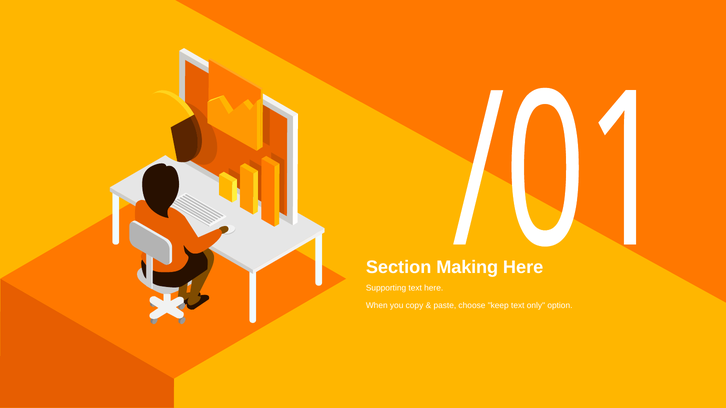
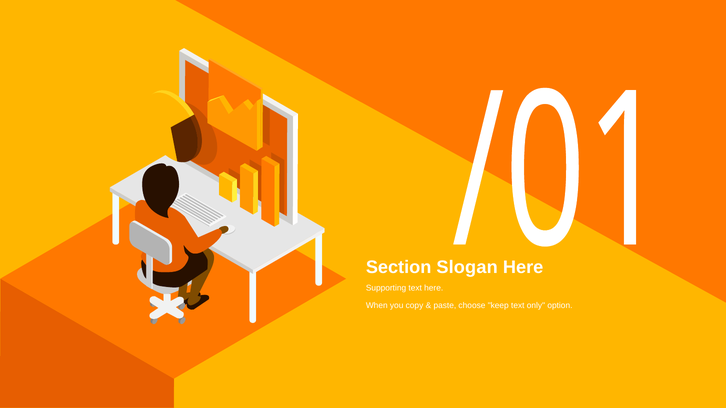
Making: Making -> Slogan (467, 268)
